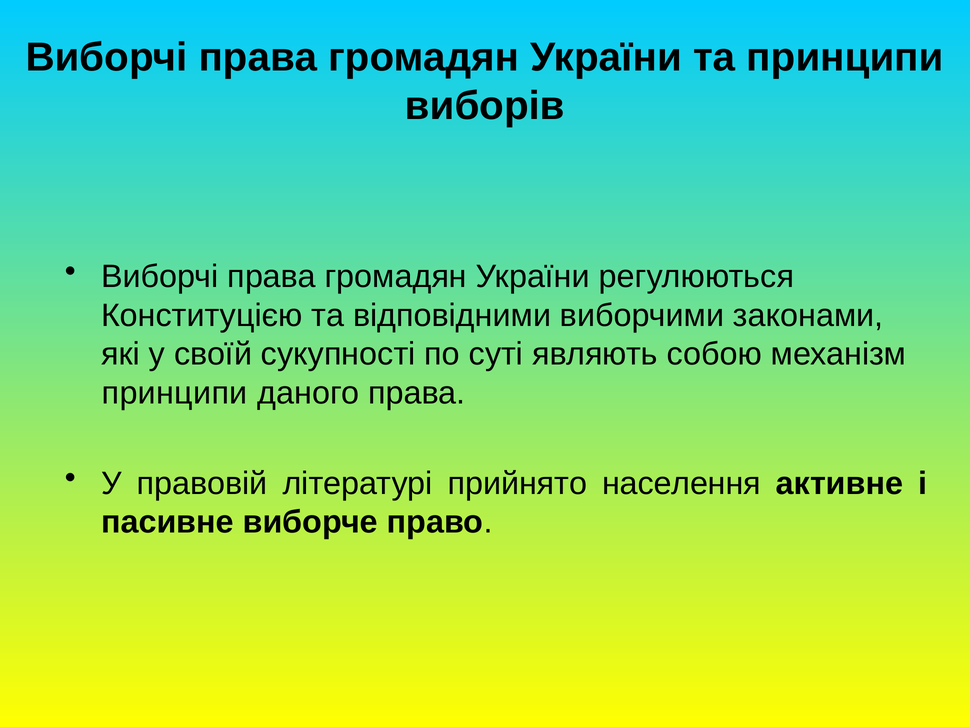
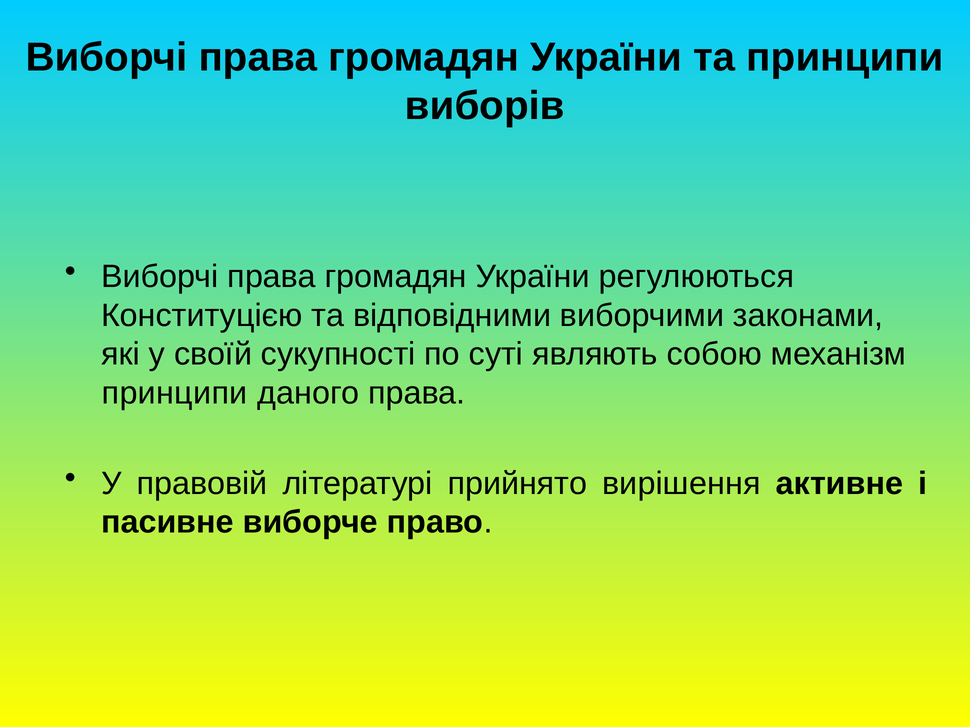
населення: населення -> вирішення (681, 484)
